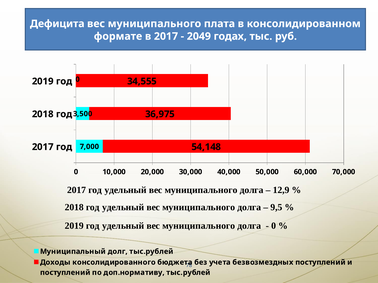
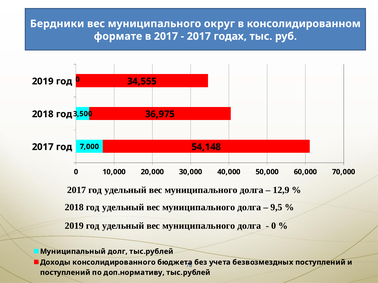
Дефицита: Дефицита -> Бердники (57, 24)
плата: плата -> округ (219, 24)
2049: 2049 -> 2017 (199, 36)
